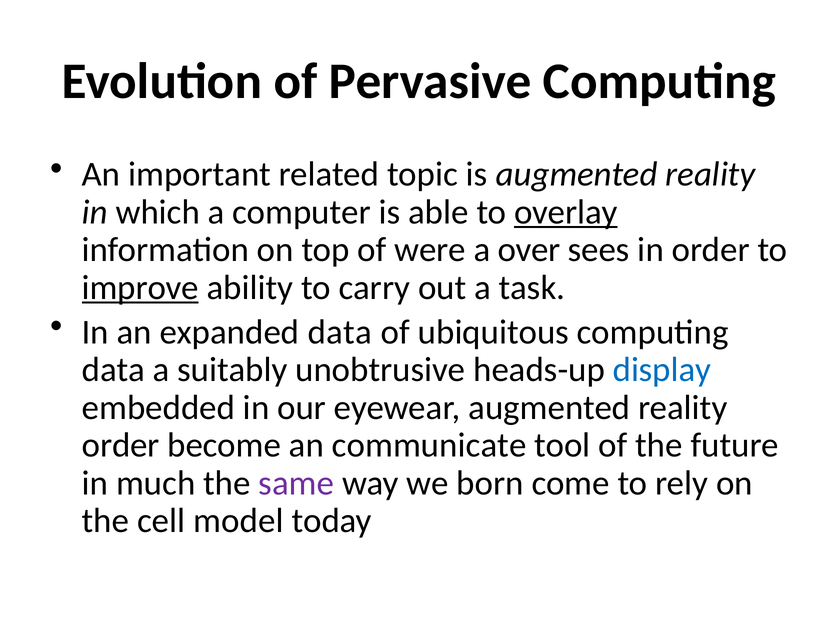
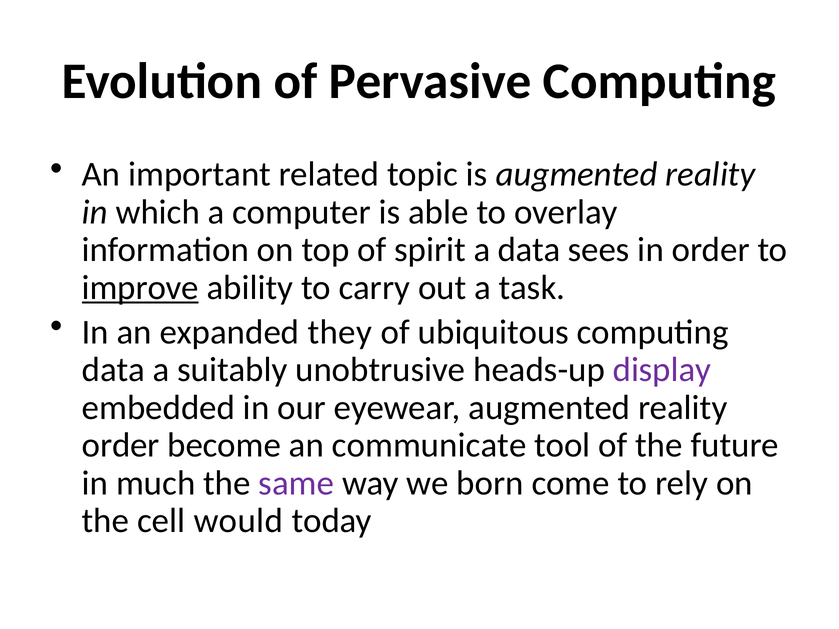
overlay underline: present -> none (566, 212)
were: were -> spirit (430, 250)
a over: over -> data (529, 250)
expanded data: data -> they (340, 332)
display colour: blue -> purple (662, 370)
model: model -> would (238, 521)
